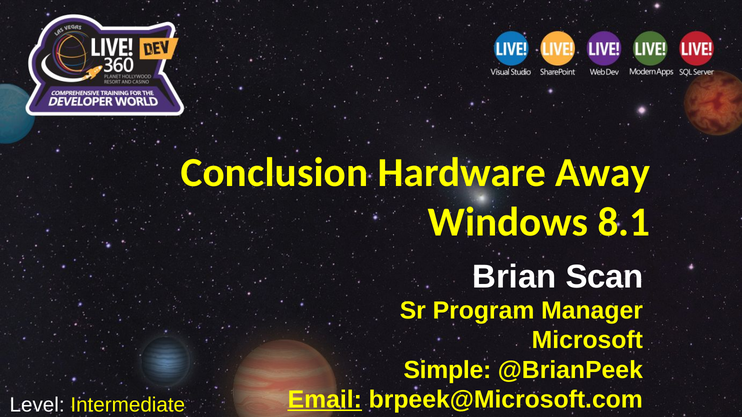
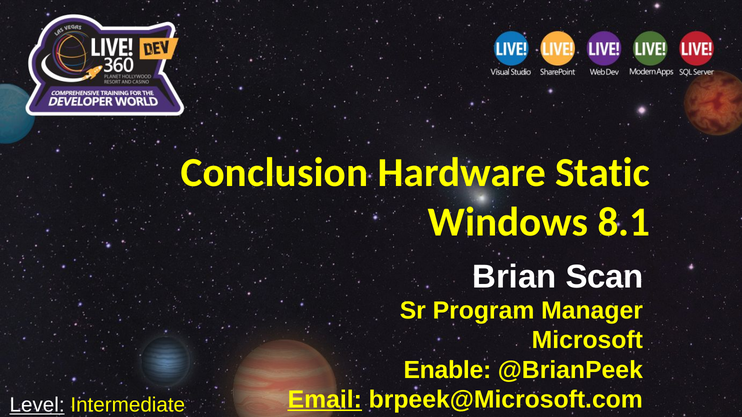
Away: Away -> Static (603, 173)
Simple: Simple -> Enable (447, 370)
Level underline: none -> present (37, 405)
